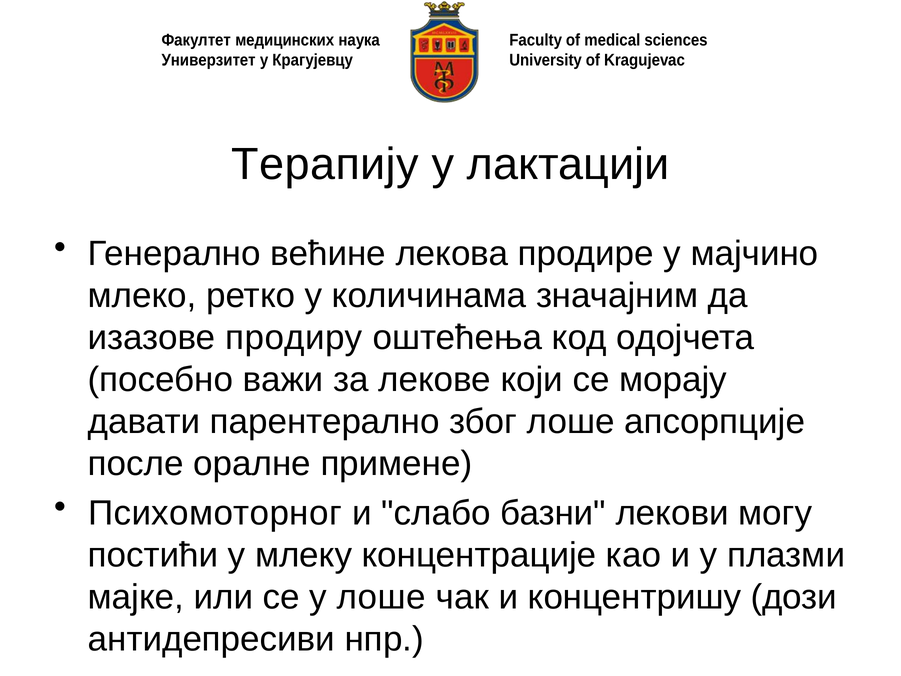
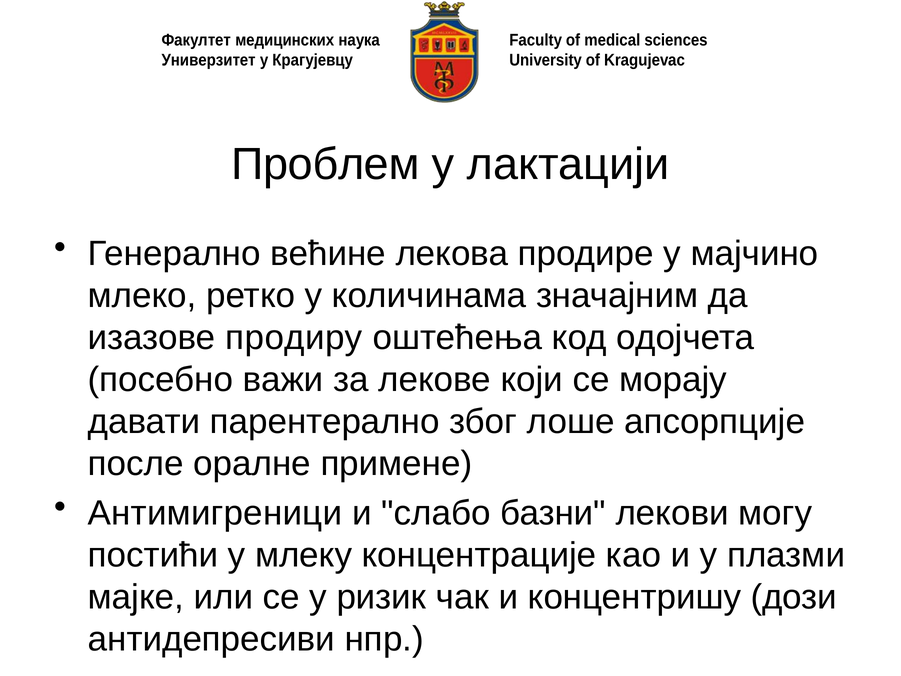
Терапију: Терапију -> Проблем (325, 164)
Психомоторног: Психомоторног -> Антимигреници (215, 513)
у лоше: лоше -> ризик (381, 597)
